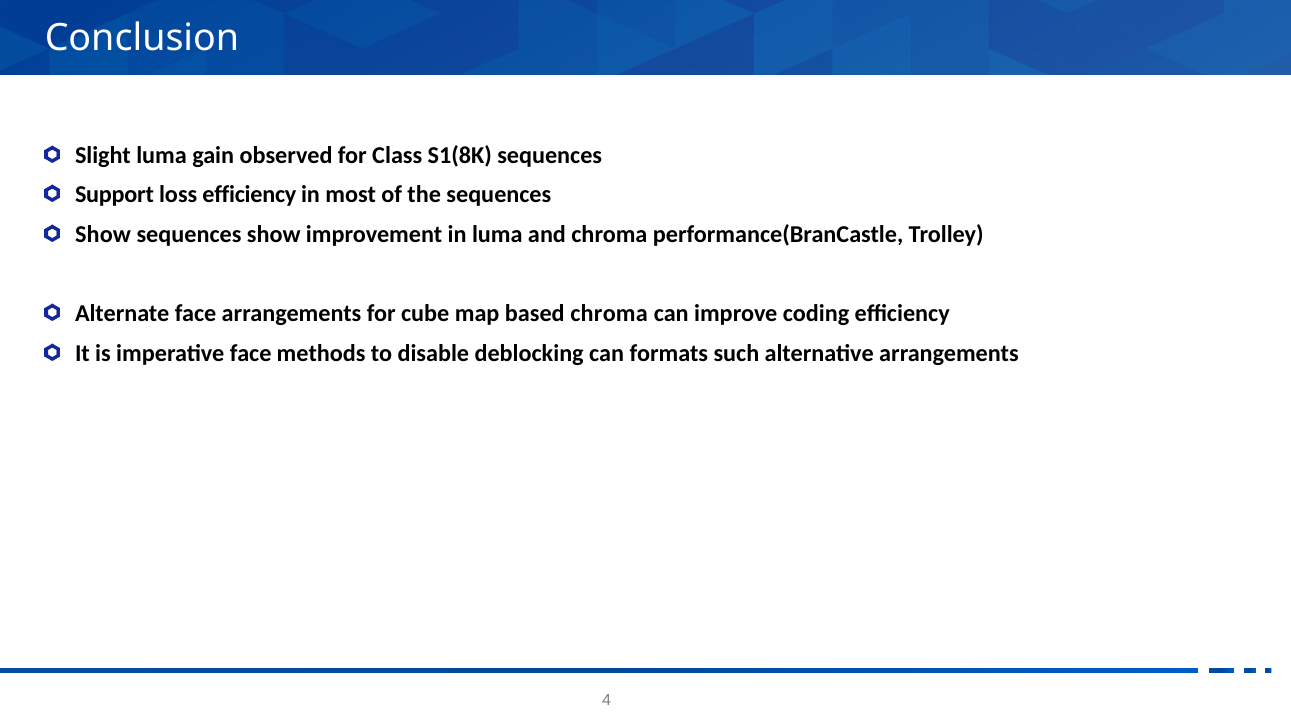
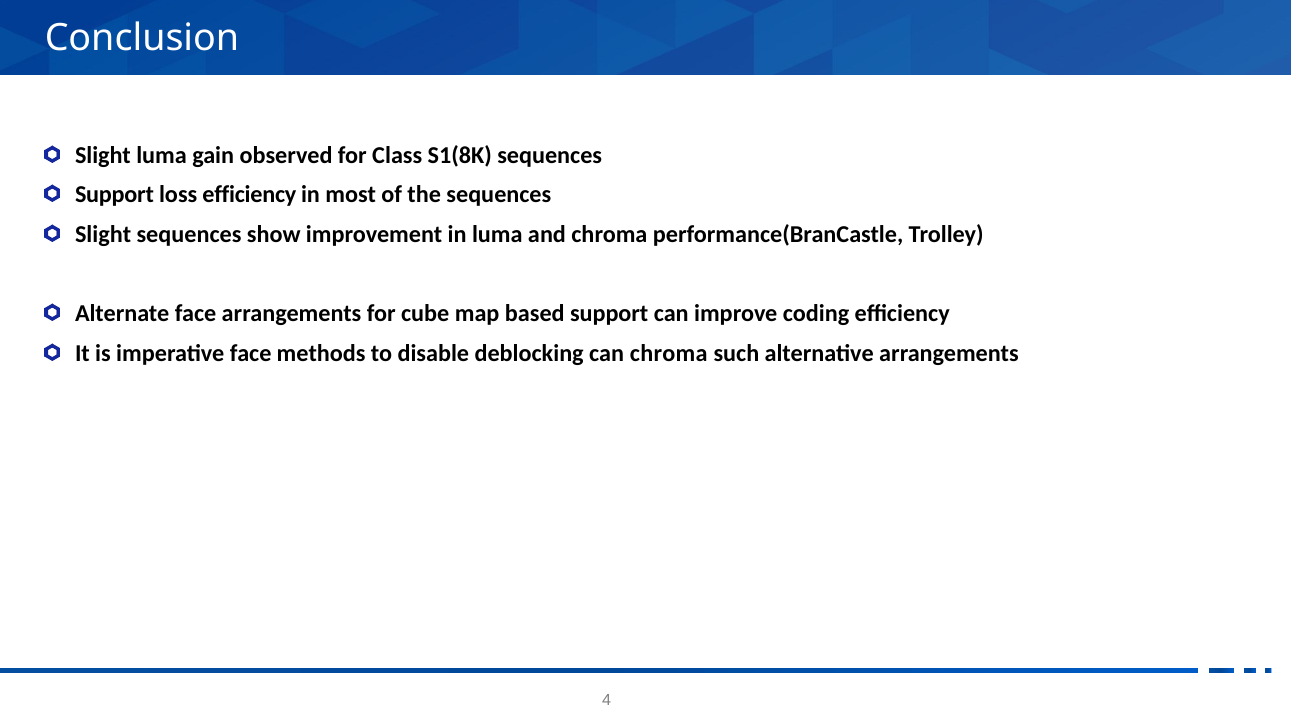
Show: Show -> Slight (103, 234)
based chroma: chroma -> support (609, 314)
can formats: formats -> chroma (669, 353)
